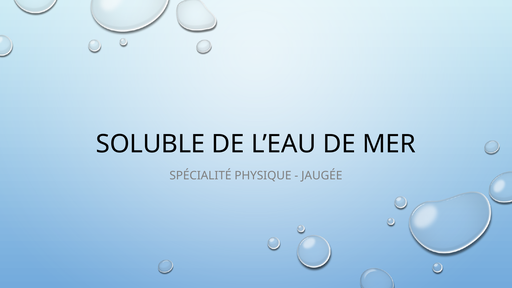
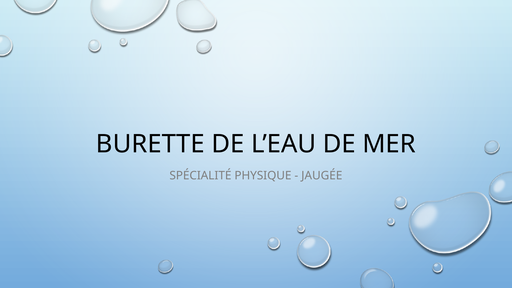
SOLUBLE: SOLUBLE -> BURETTE (150, 144)
